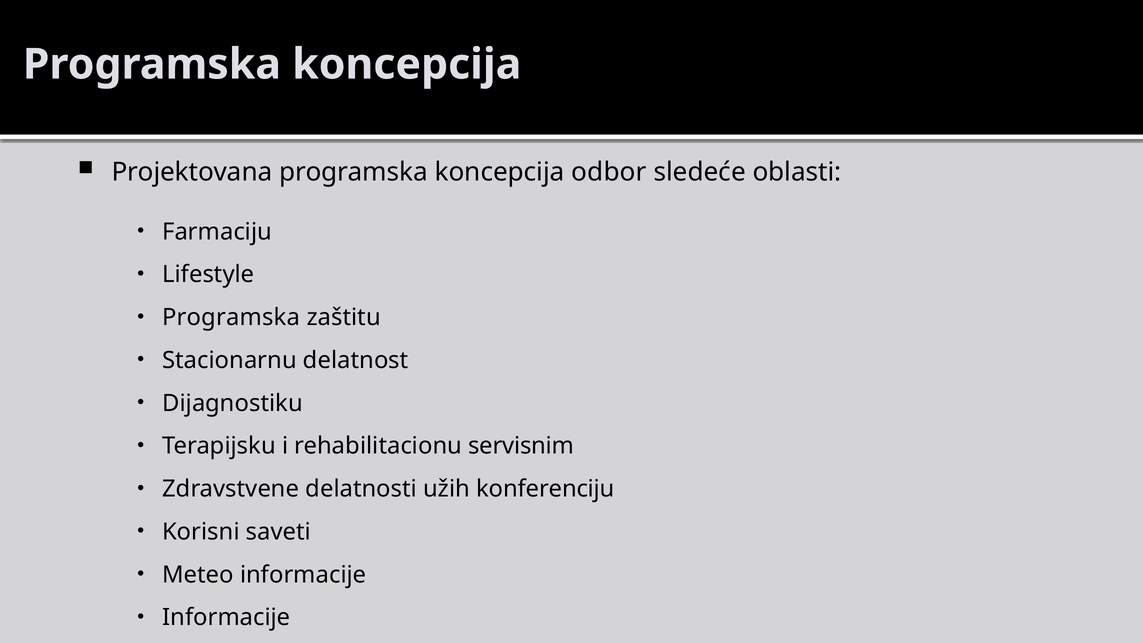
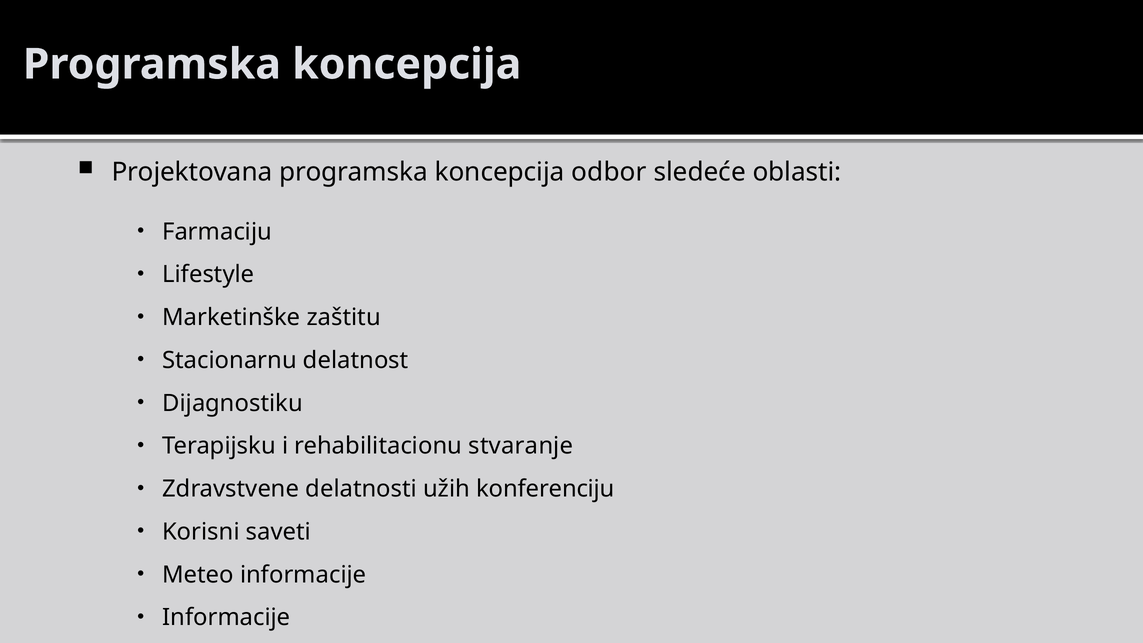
Programska: Programska -> Marketinške (231, 317)
servisnim: servisnim -> stvaranje (521, 446)
